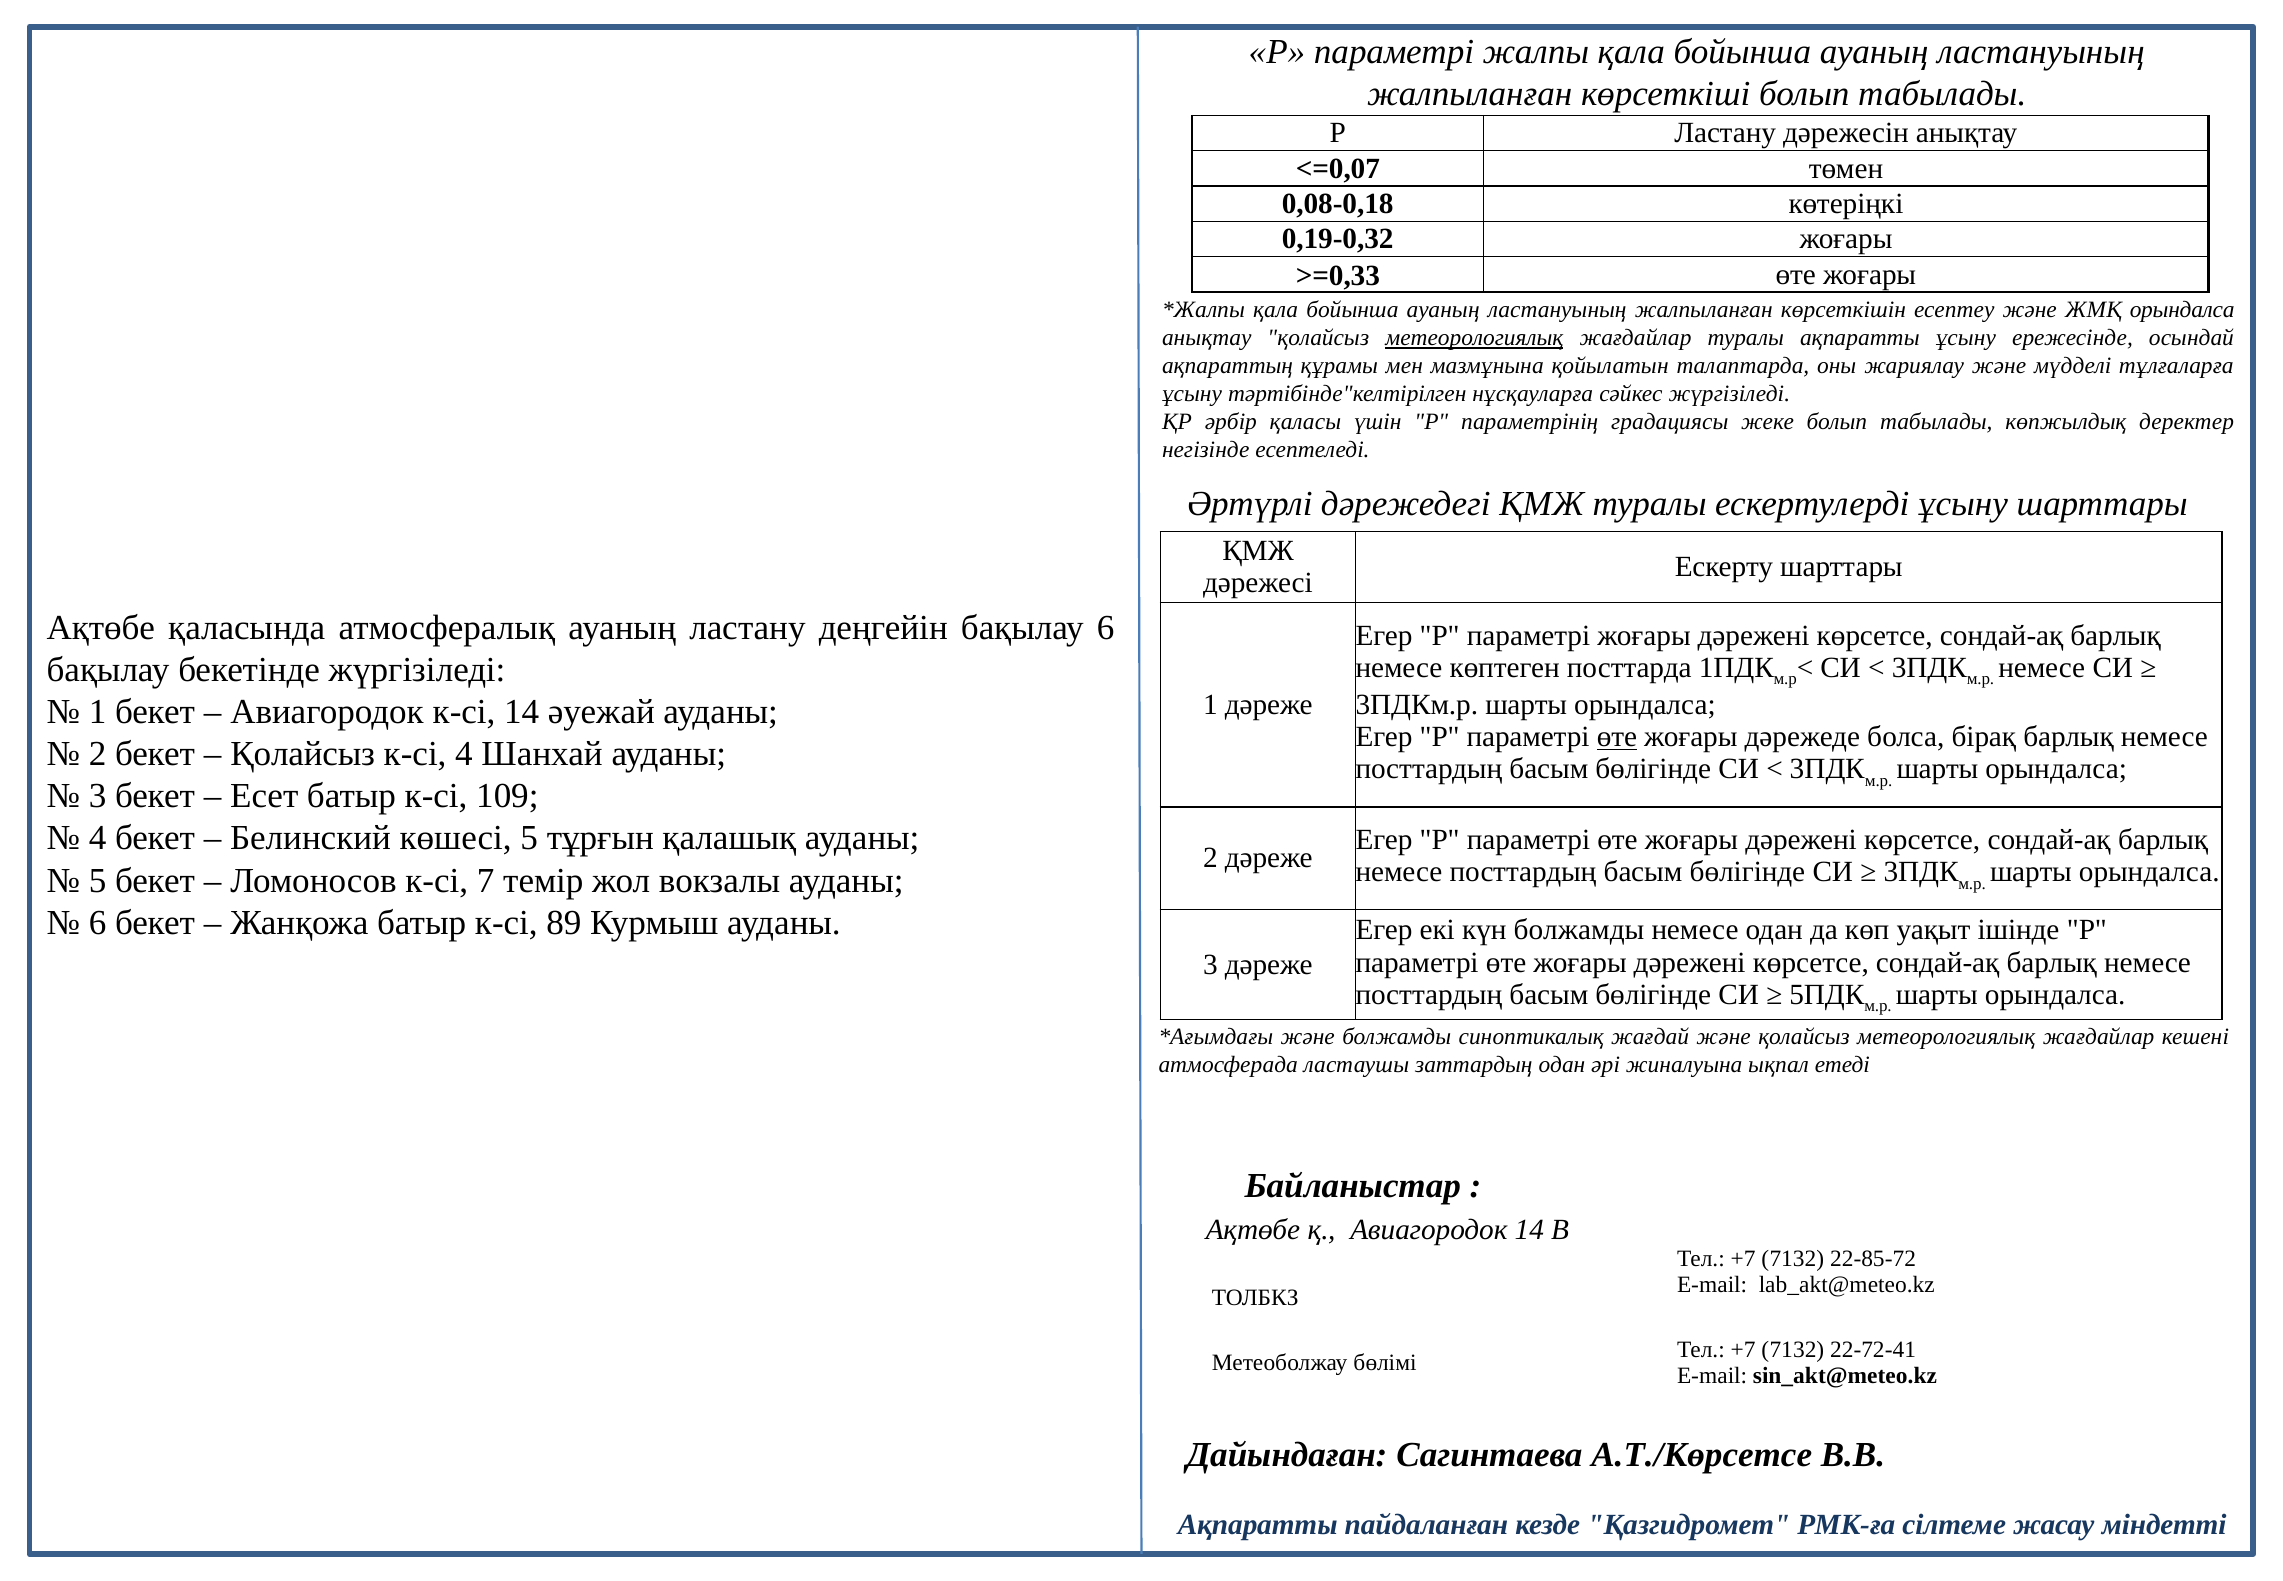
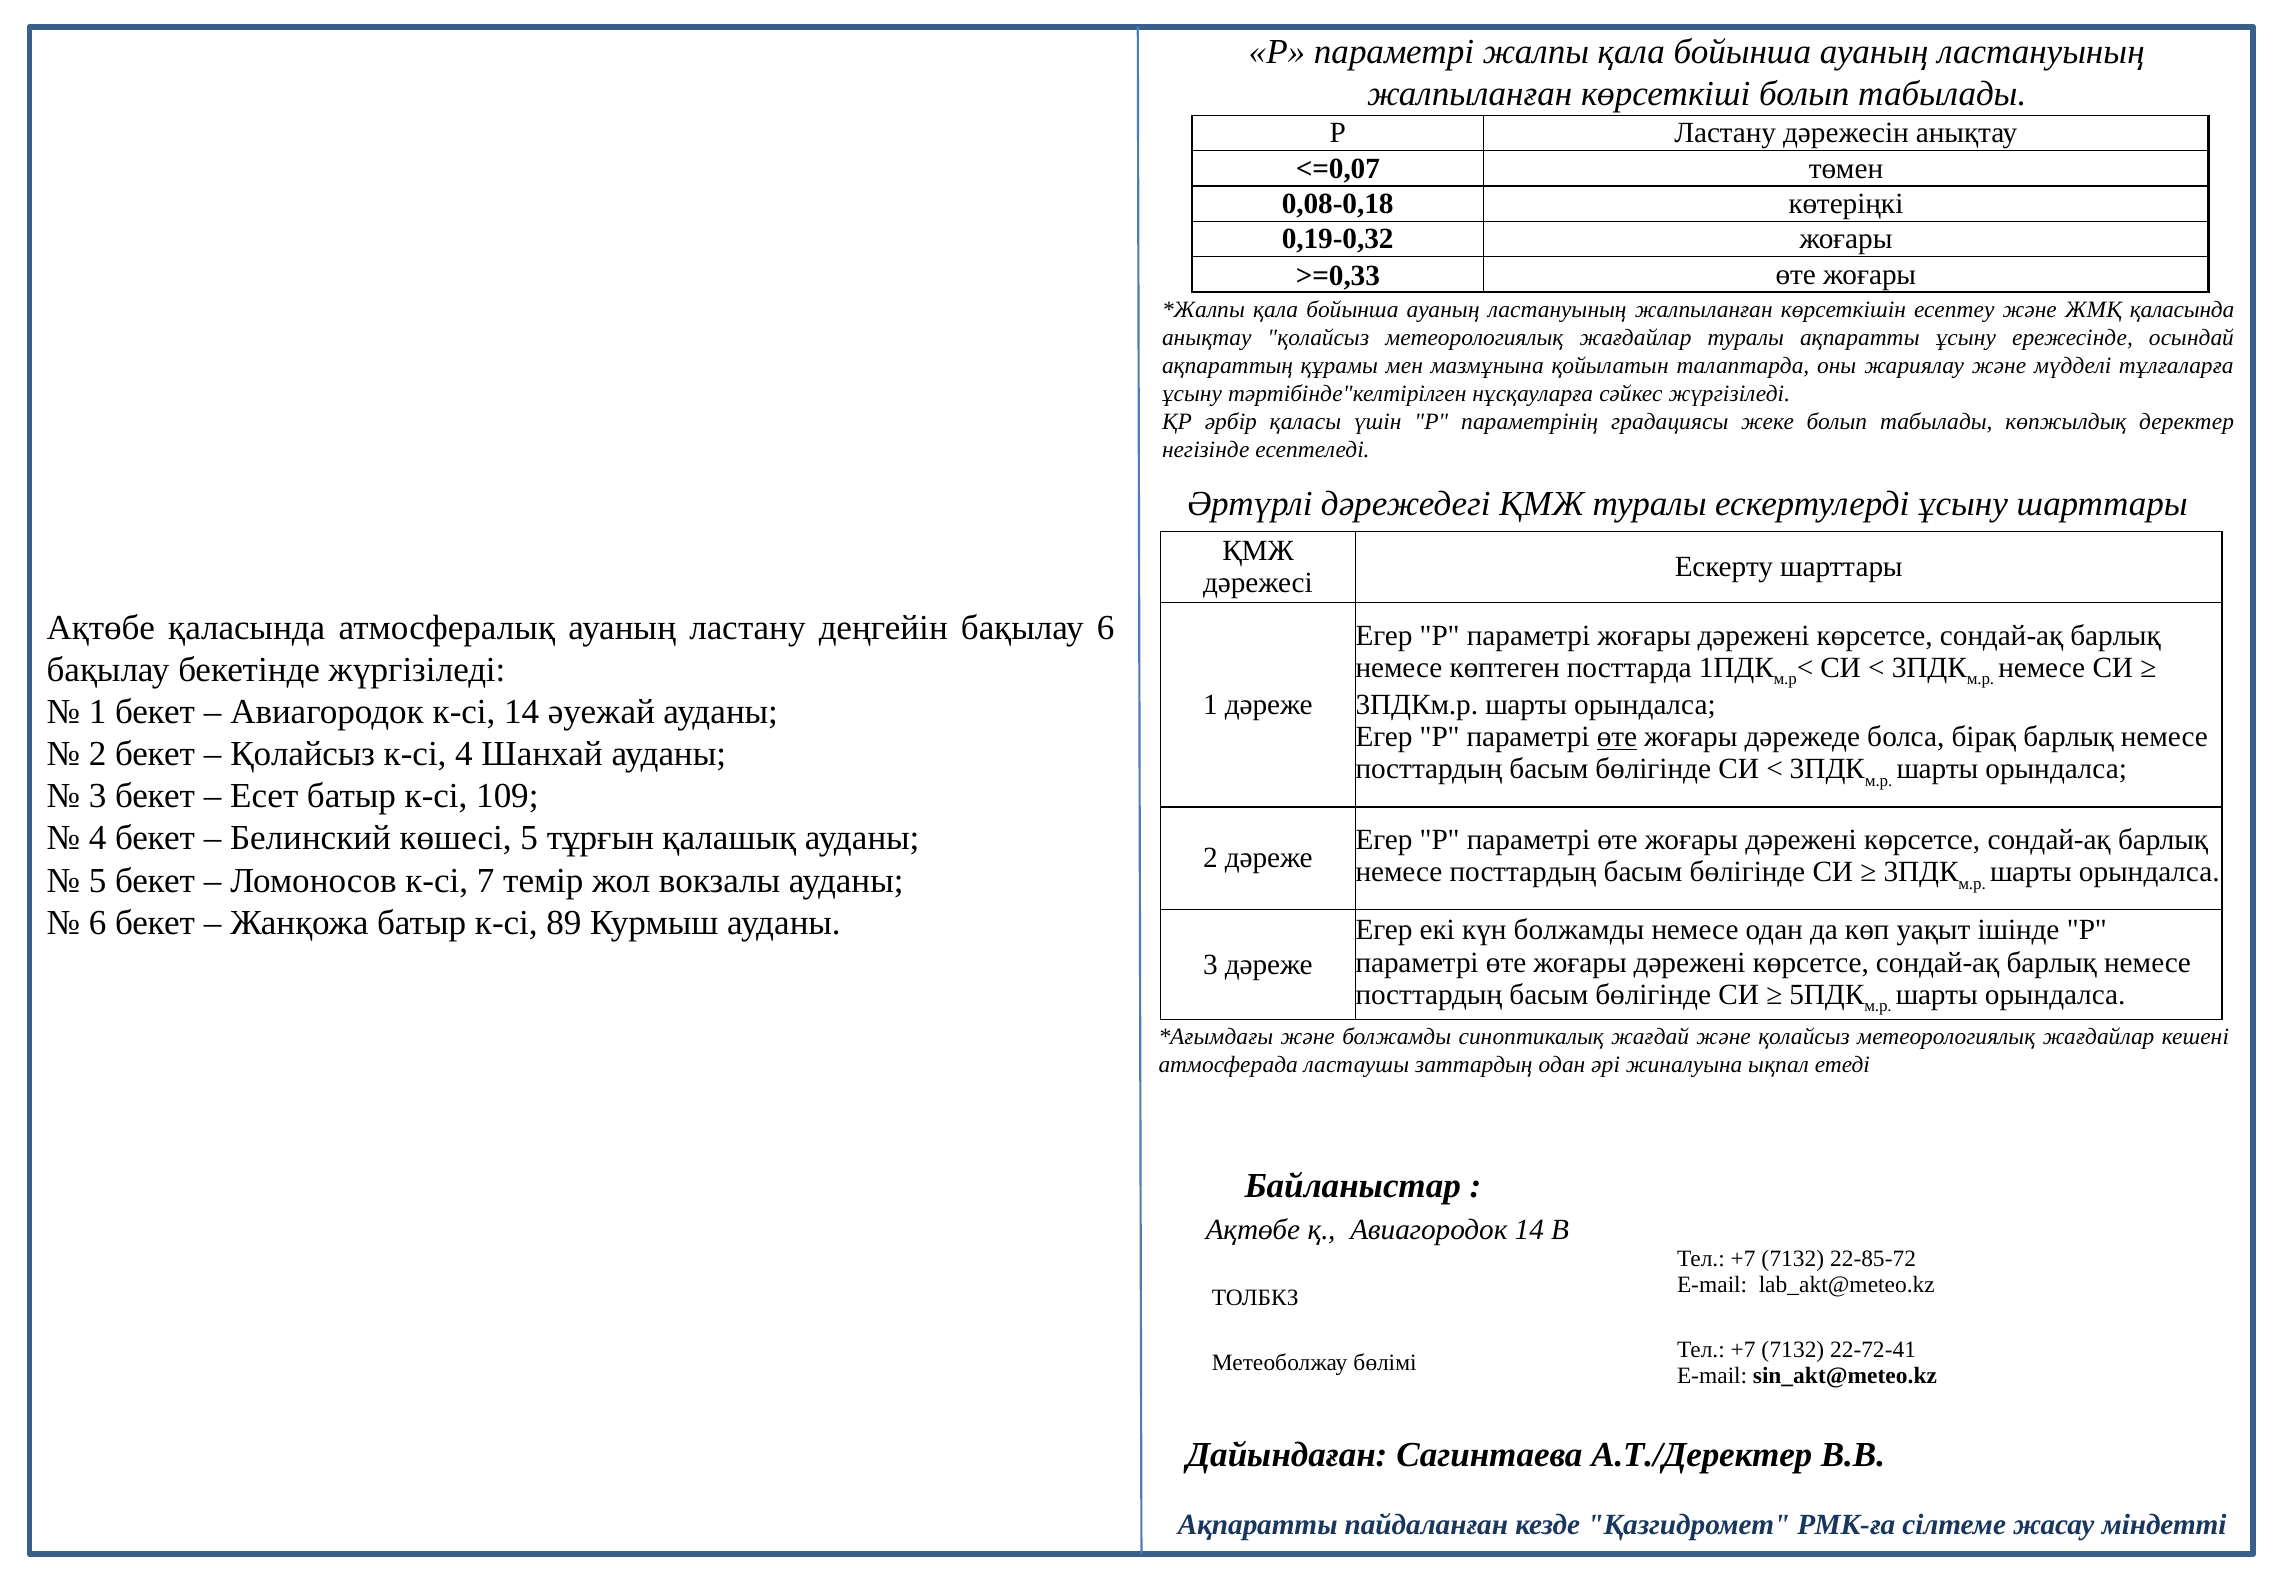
ЖМҚ орындалса: орындалса -> қаласында (2182, 310)
метеорологиялық underline: present -> none (1474, 338)
А.Т./Көрсетсе: А.Т./Көрсетсе -> А.Т./Деректер (1702, 1454)
